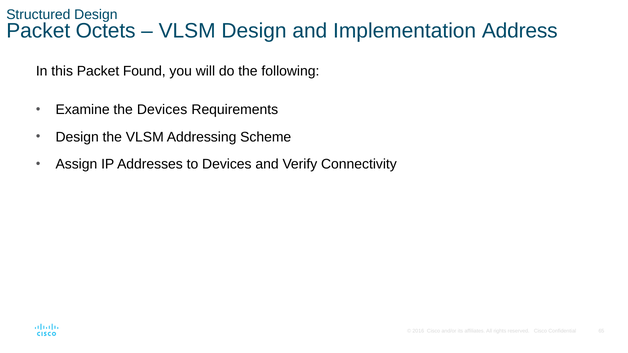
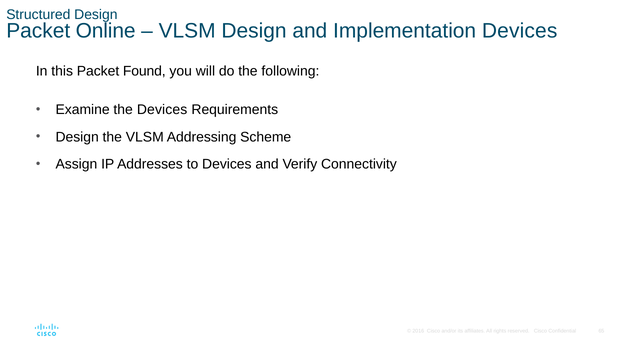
Octets: Octets -> Online (106, 31)
Implementation Address: Address -> Devices (520, 31)
